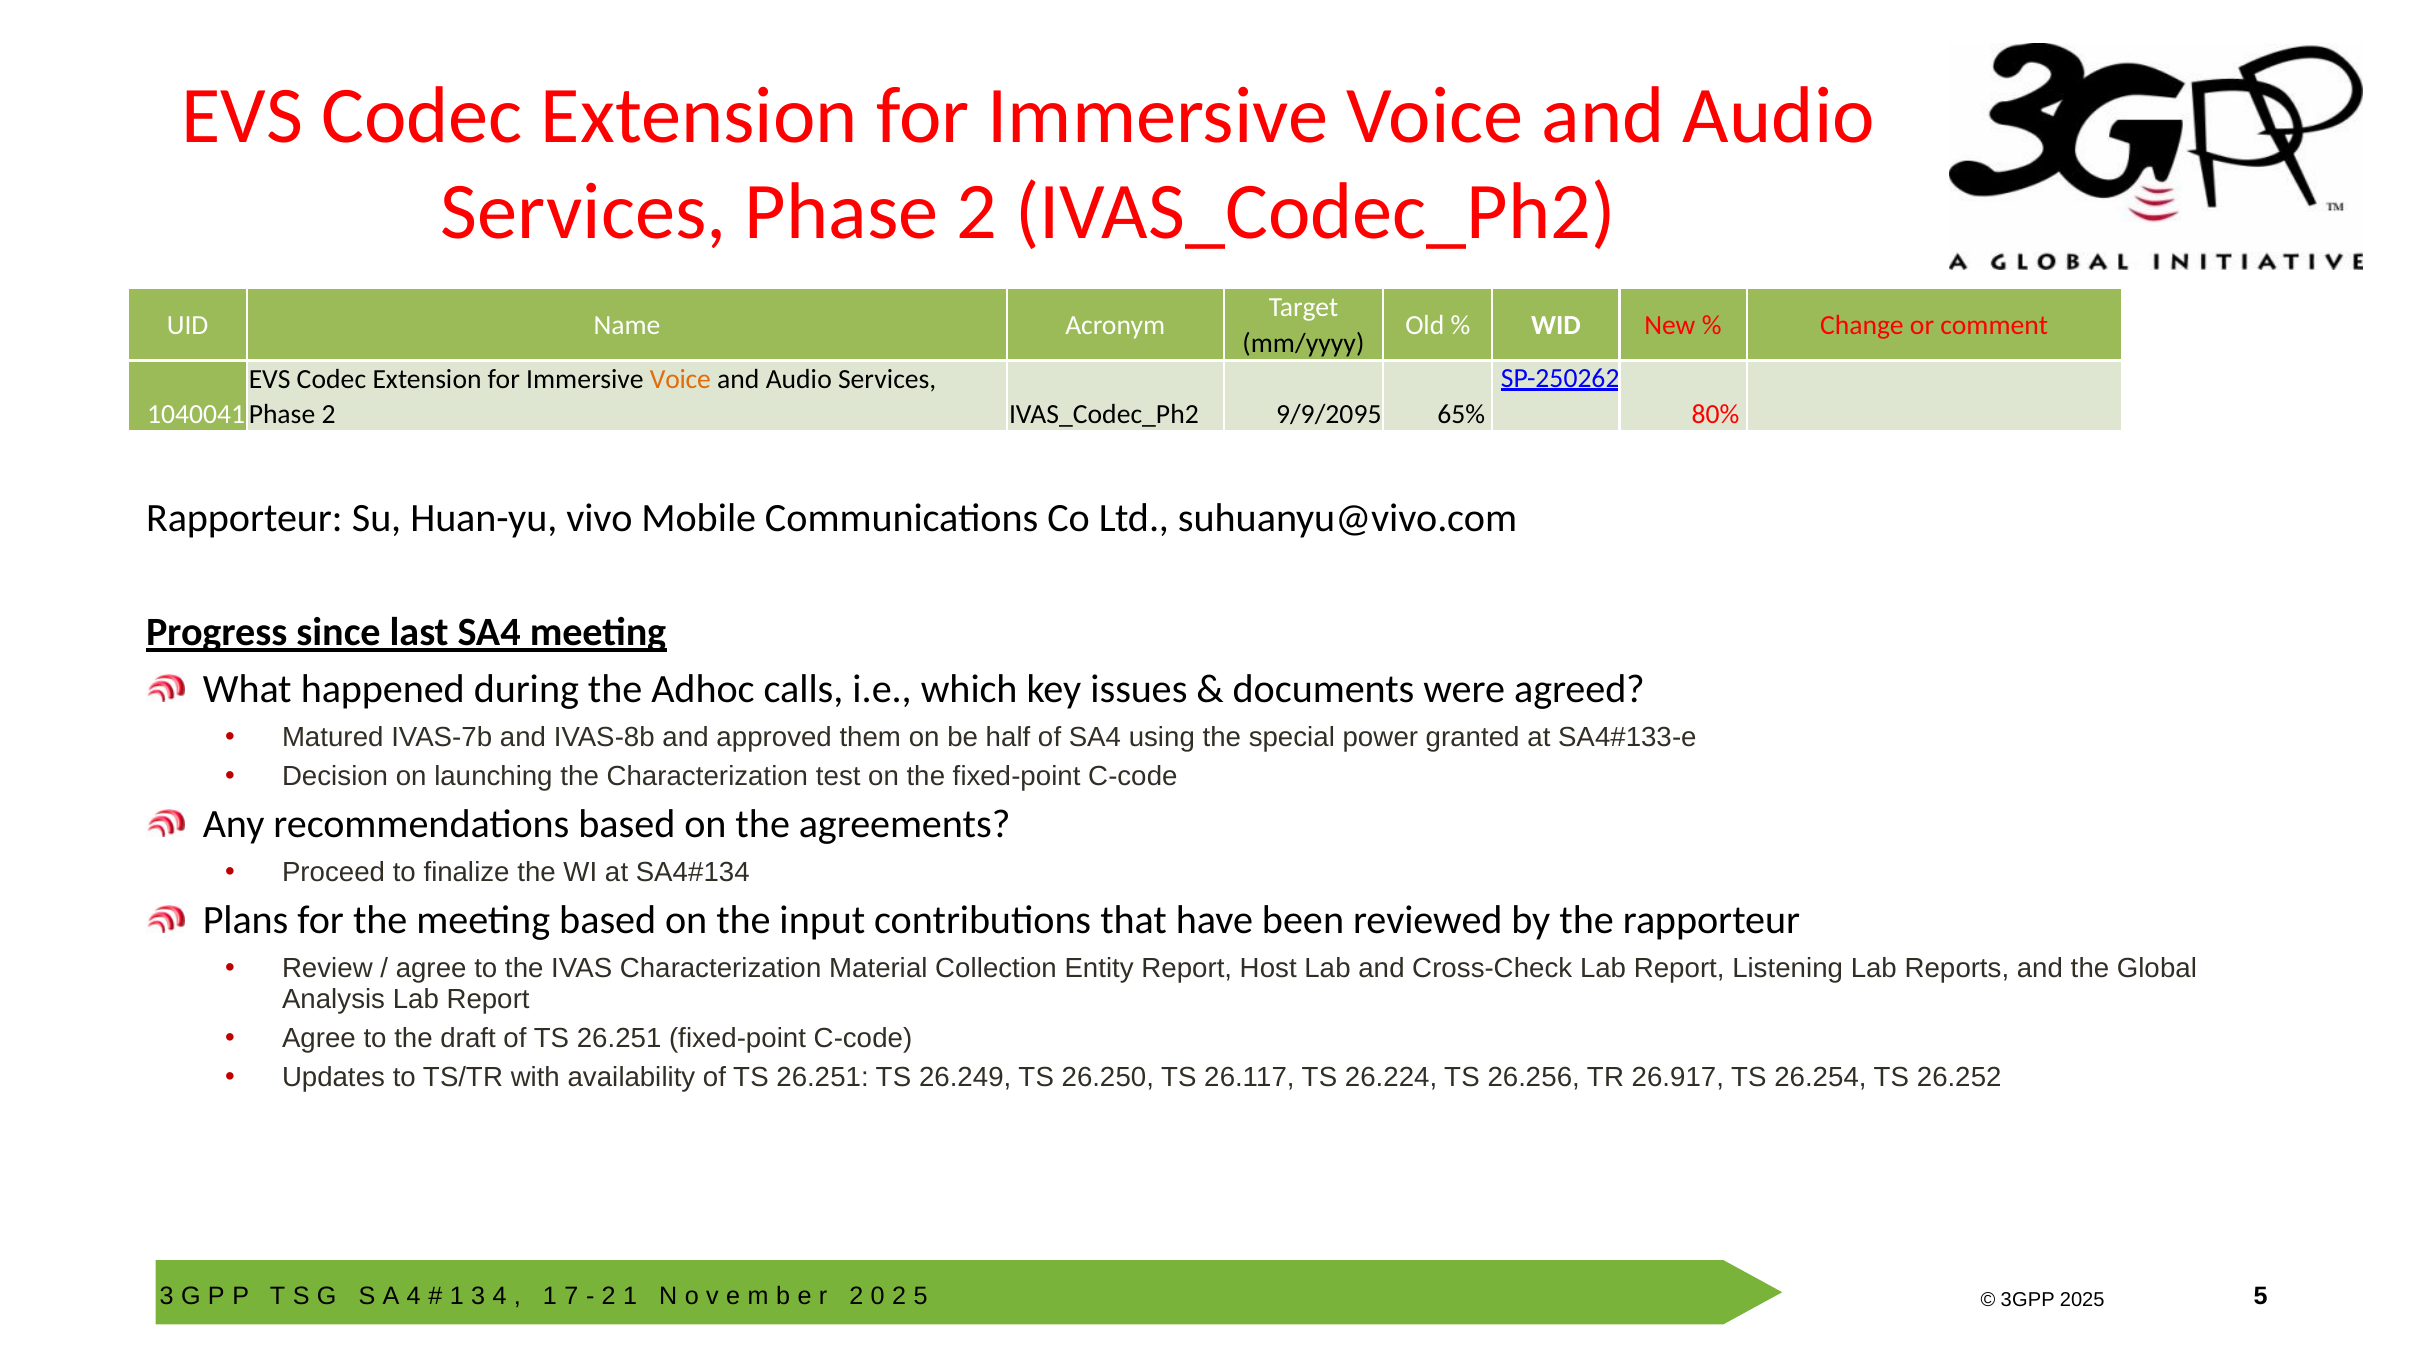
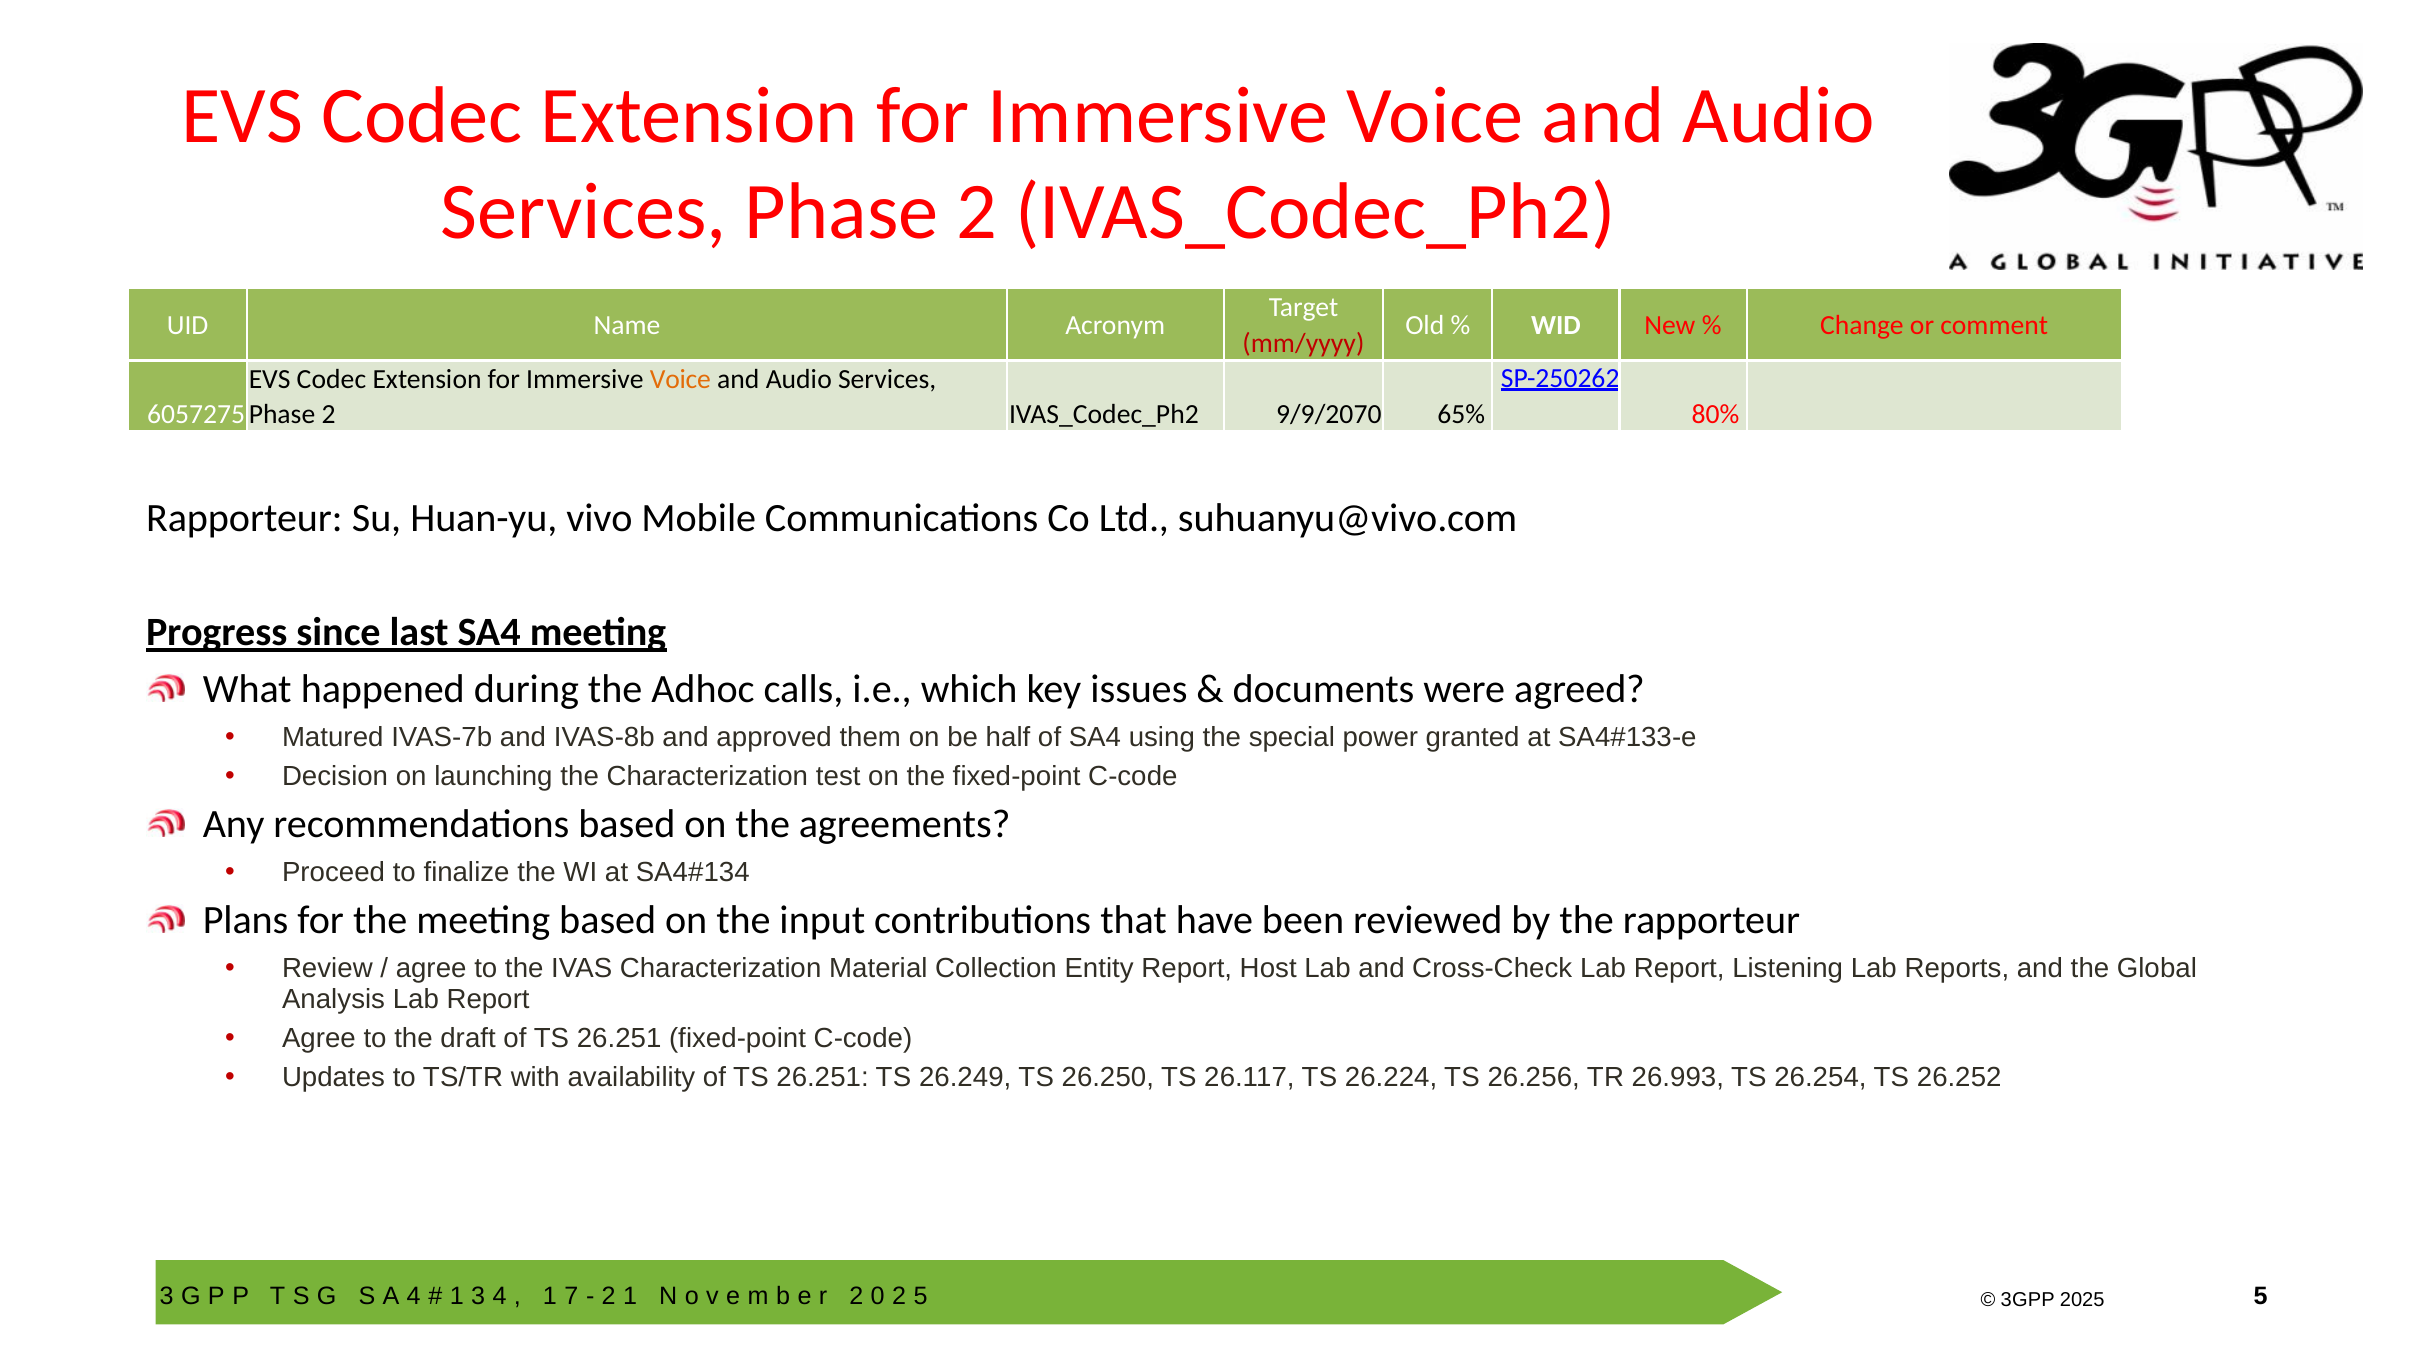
mm/yyyy colour: black -> red (1303, 344)
1040041: 1040041 -> 6057275 (196, 414)
9/9/2095: 9/9/2095 -> 9/9/2070 (1329, 414)
26.917: 26.917 -> 26.993 (1678, 1078)
